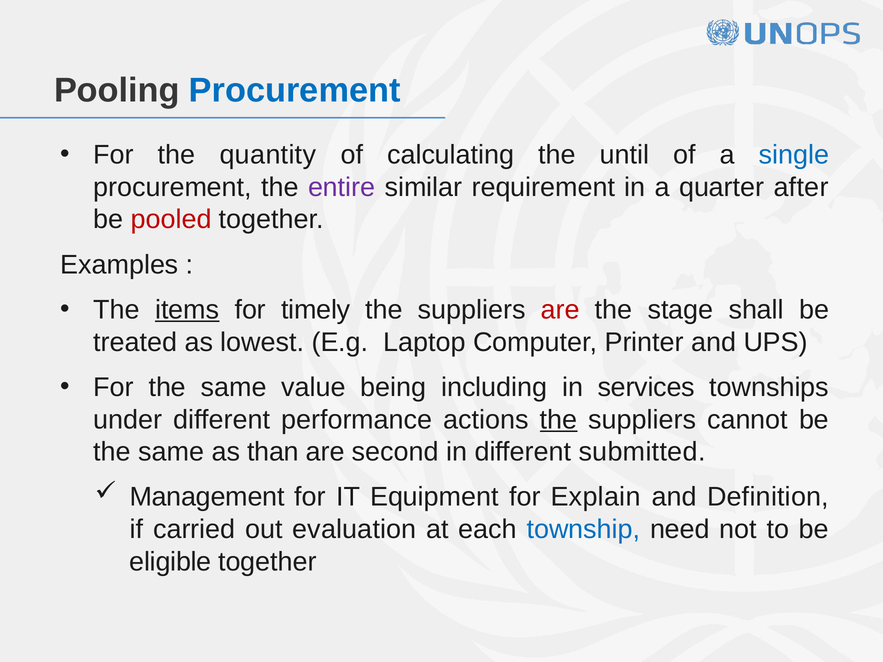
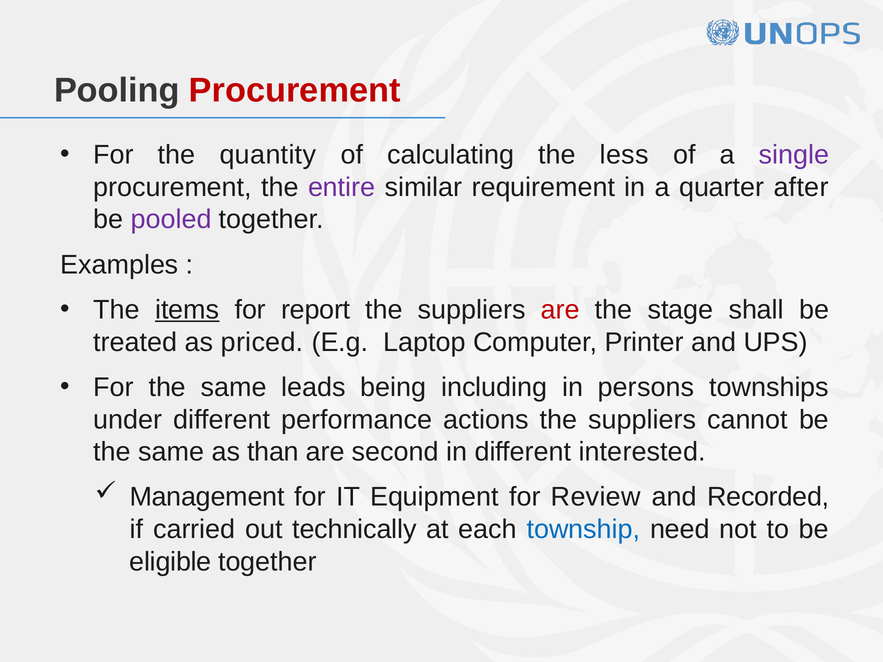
Procurement colour: blue -> red (295, 90)
until: until -> less (624, 155)
single colour: blue -> purple (794, 155)
pooled colour: red -> purple (171, 220)
timely: timely -> report (316, 310)
lowest: lowest -> priced (262, 342)
value: value -> leads (314, 387)
services: services -> persons (646, 387)
the underline: present -> none (559, 420)
submitted: submitted -> interested (642, 452)
Explain: Explain -> Review (596, 497)
Definition: Definition -> Recorded (768, 497)
evaluation: evaluation -> technically (354, 530)
